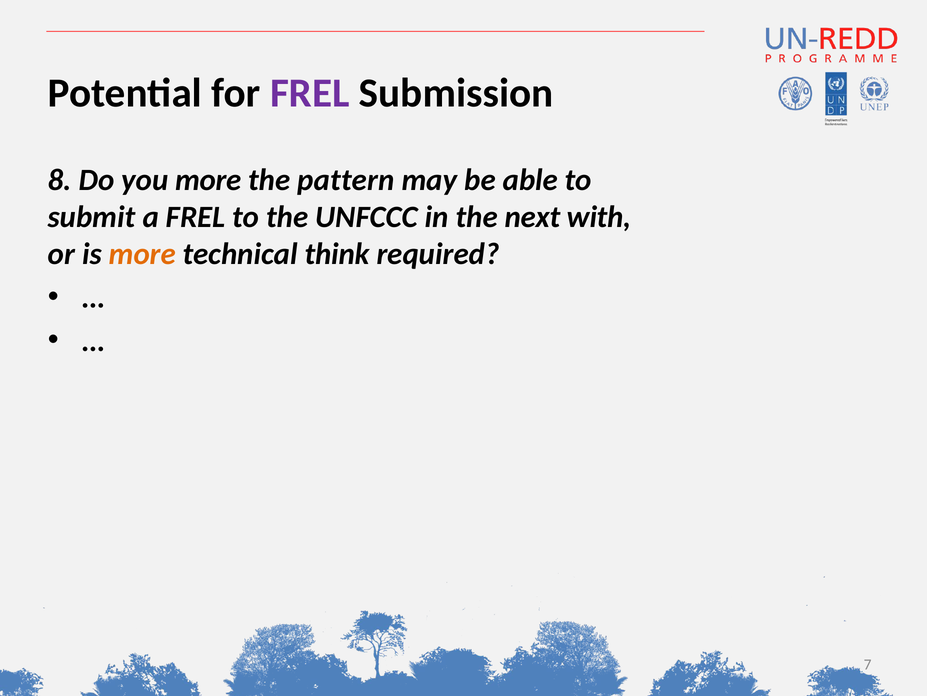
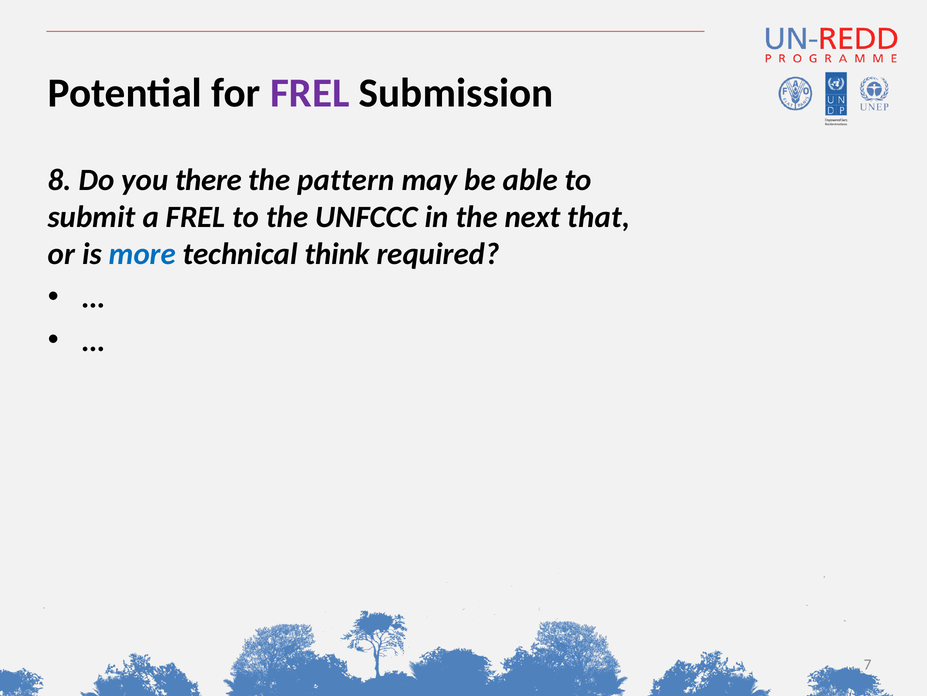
you more: more -> there (209, 180)
with: with -> that (599, 217)
more colour: orange -> blue (142, 254)
